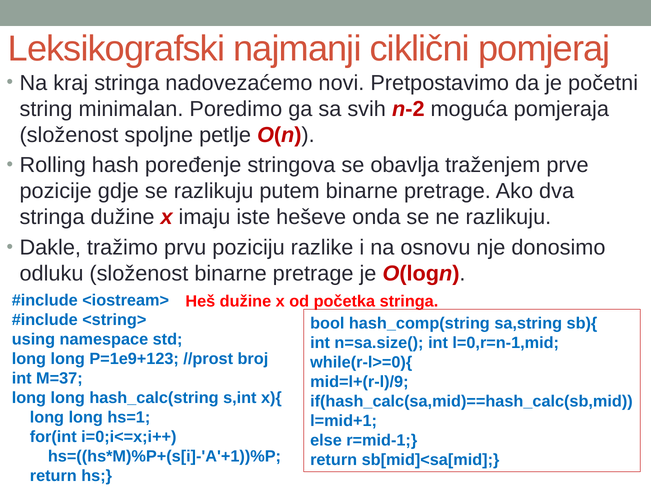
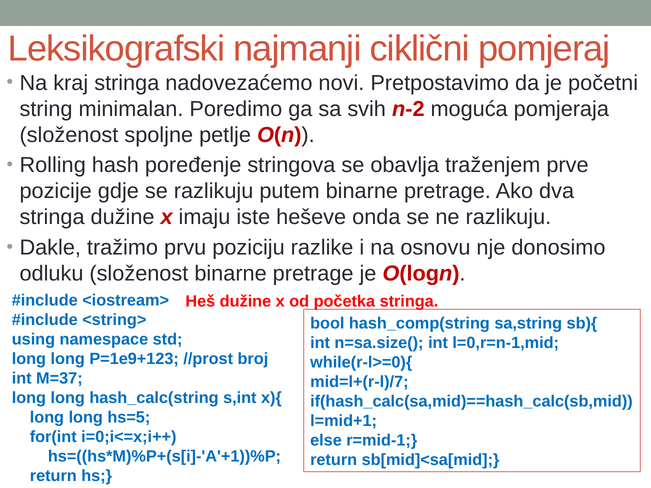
mid=l+(r-l)/9: mid=l+(r-l)/9 -> mid=l+(r-l)/7 (359, 382)
hs=1: hs=1 -> hs=5 (129, 418)
